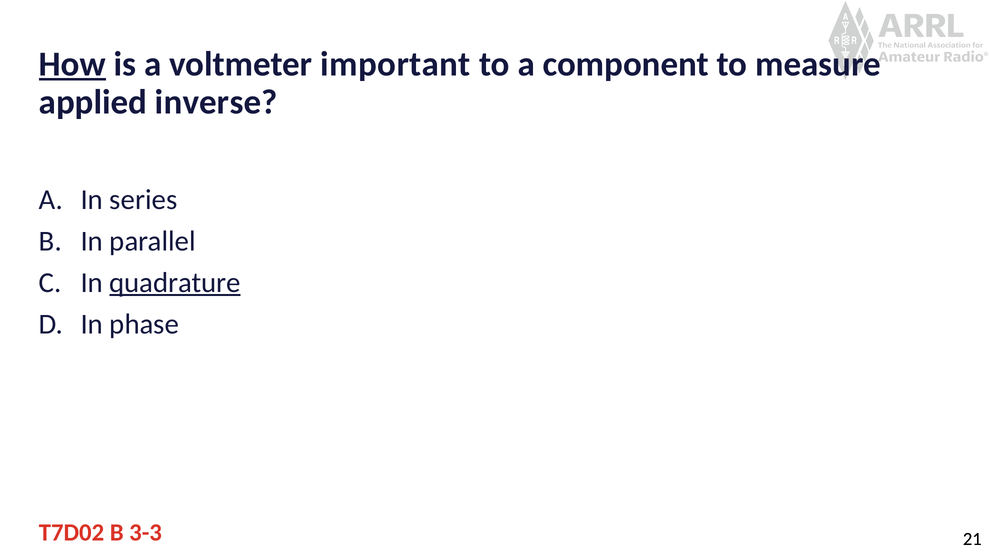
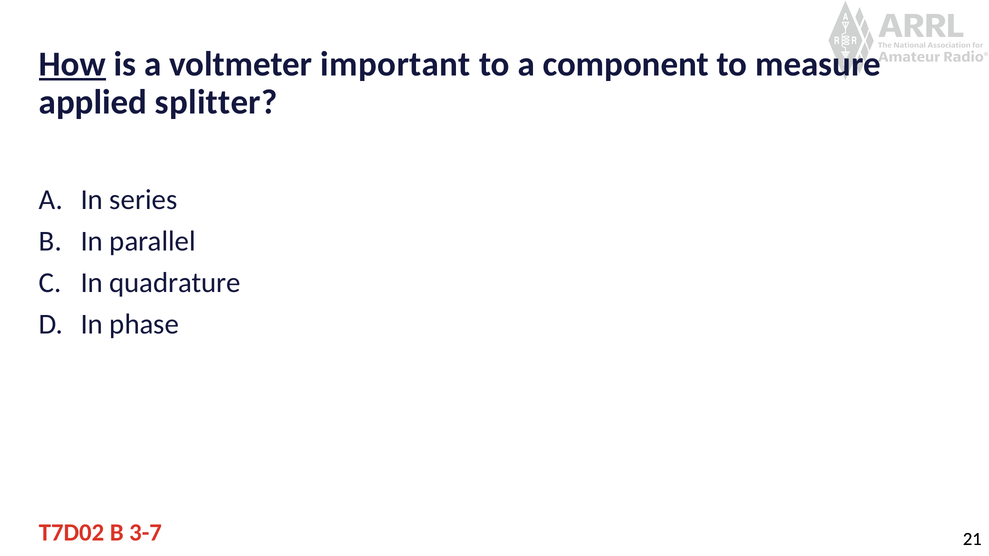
inverse: inverse -> splitter (216, 102)
quadrature underline: present -> none (175, 283)
3-3: 3-3 -> 3-7 (146, 533)
